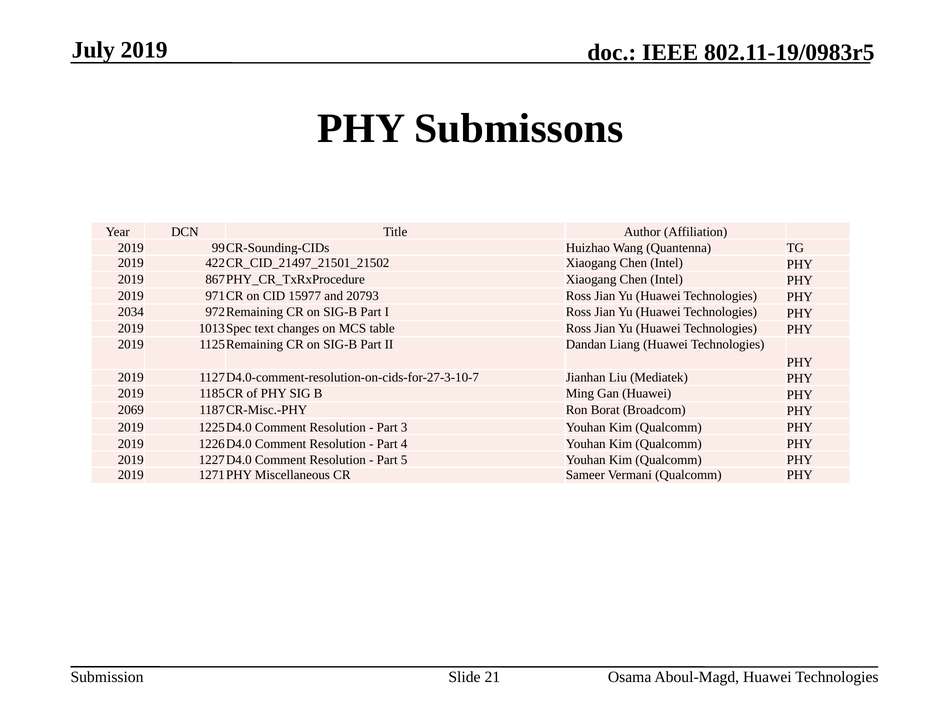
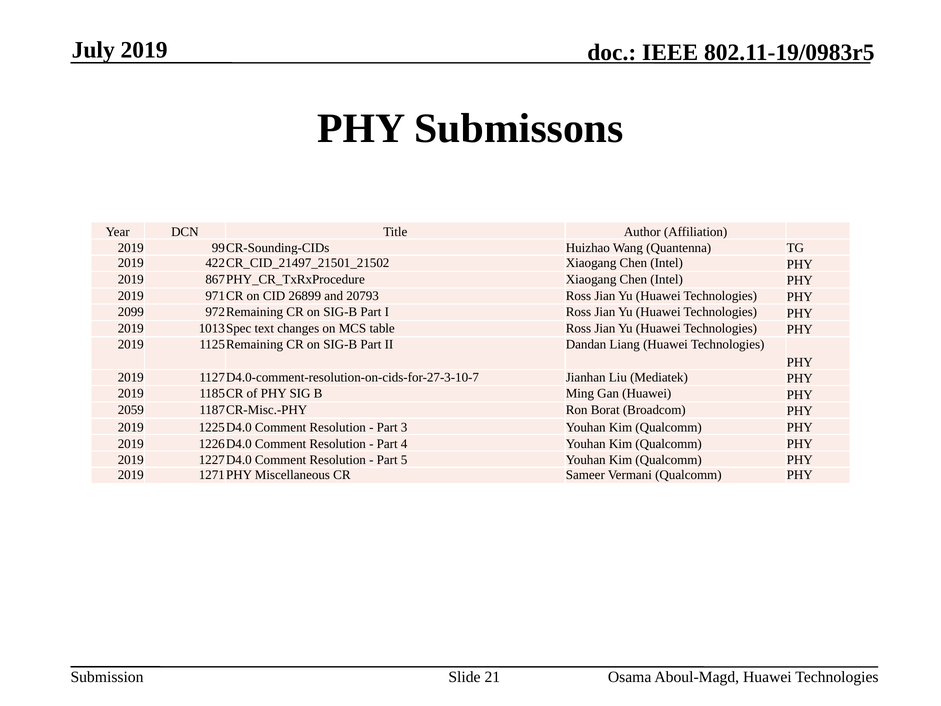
15977: 15977 -> 26899 (305, 296)
2034: 2034 -> 2099 (131, 312)
2069: 2069 -> 2059 (131, 410)
